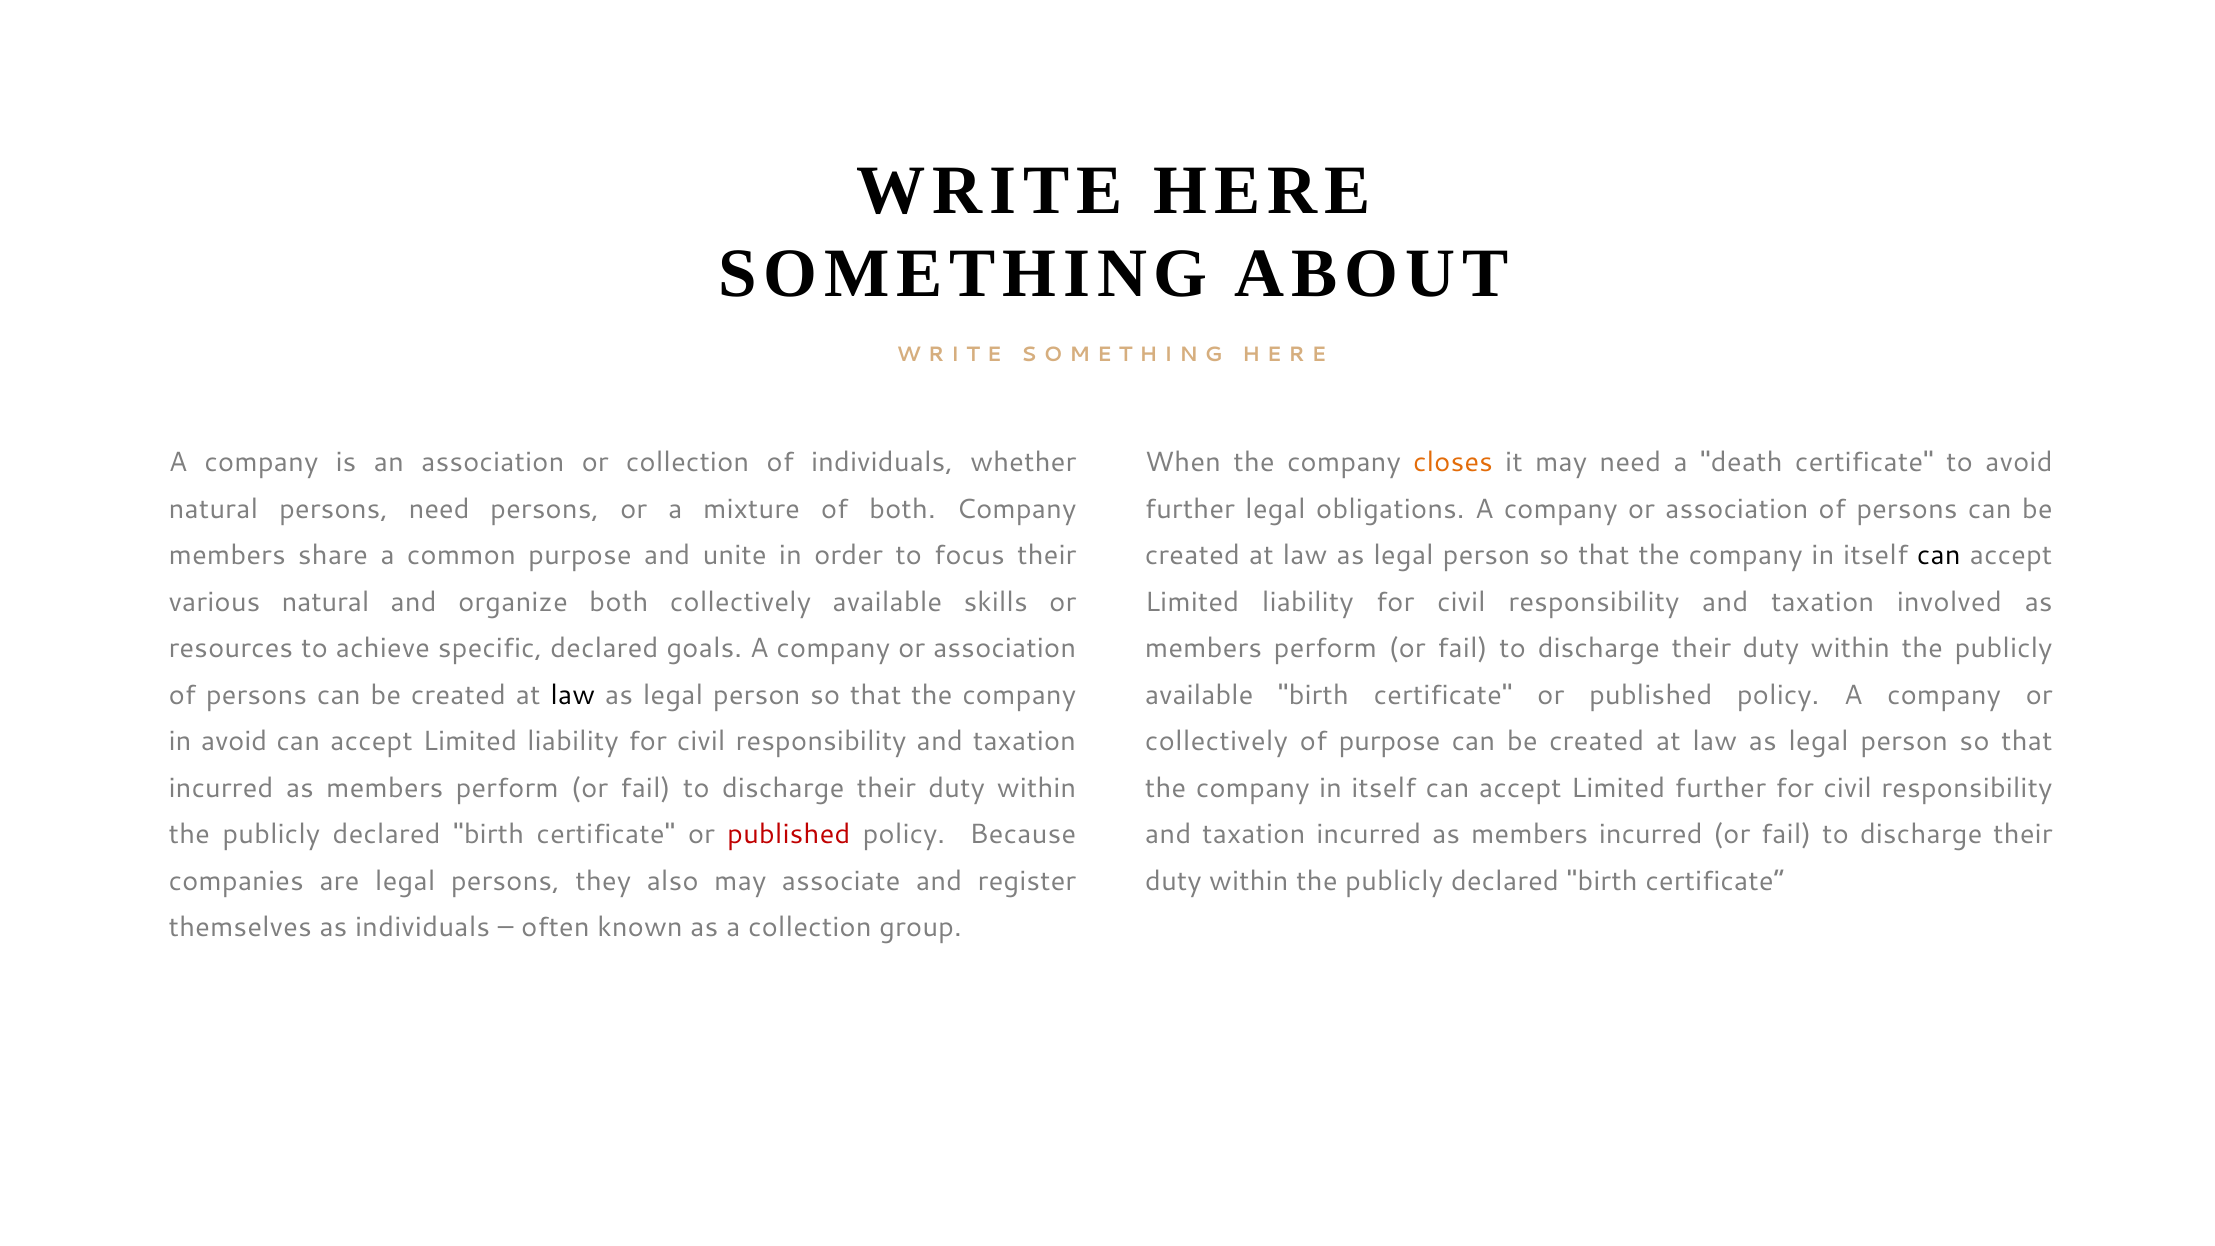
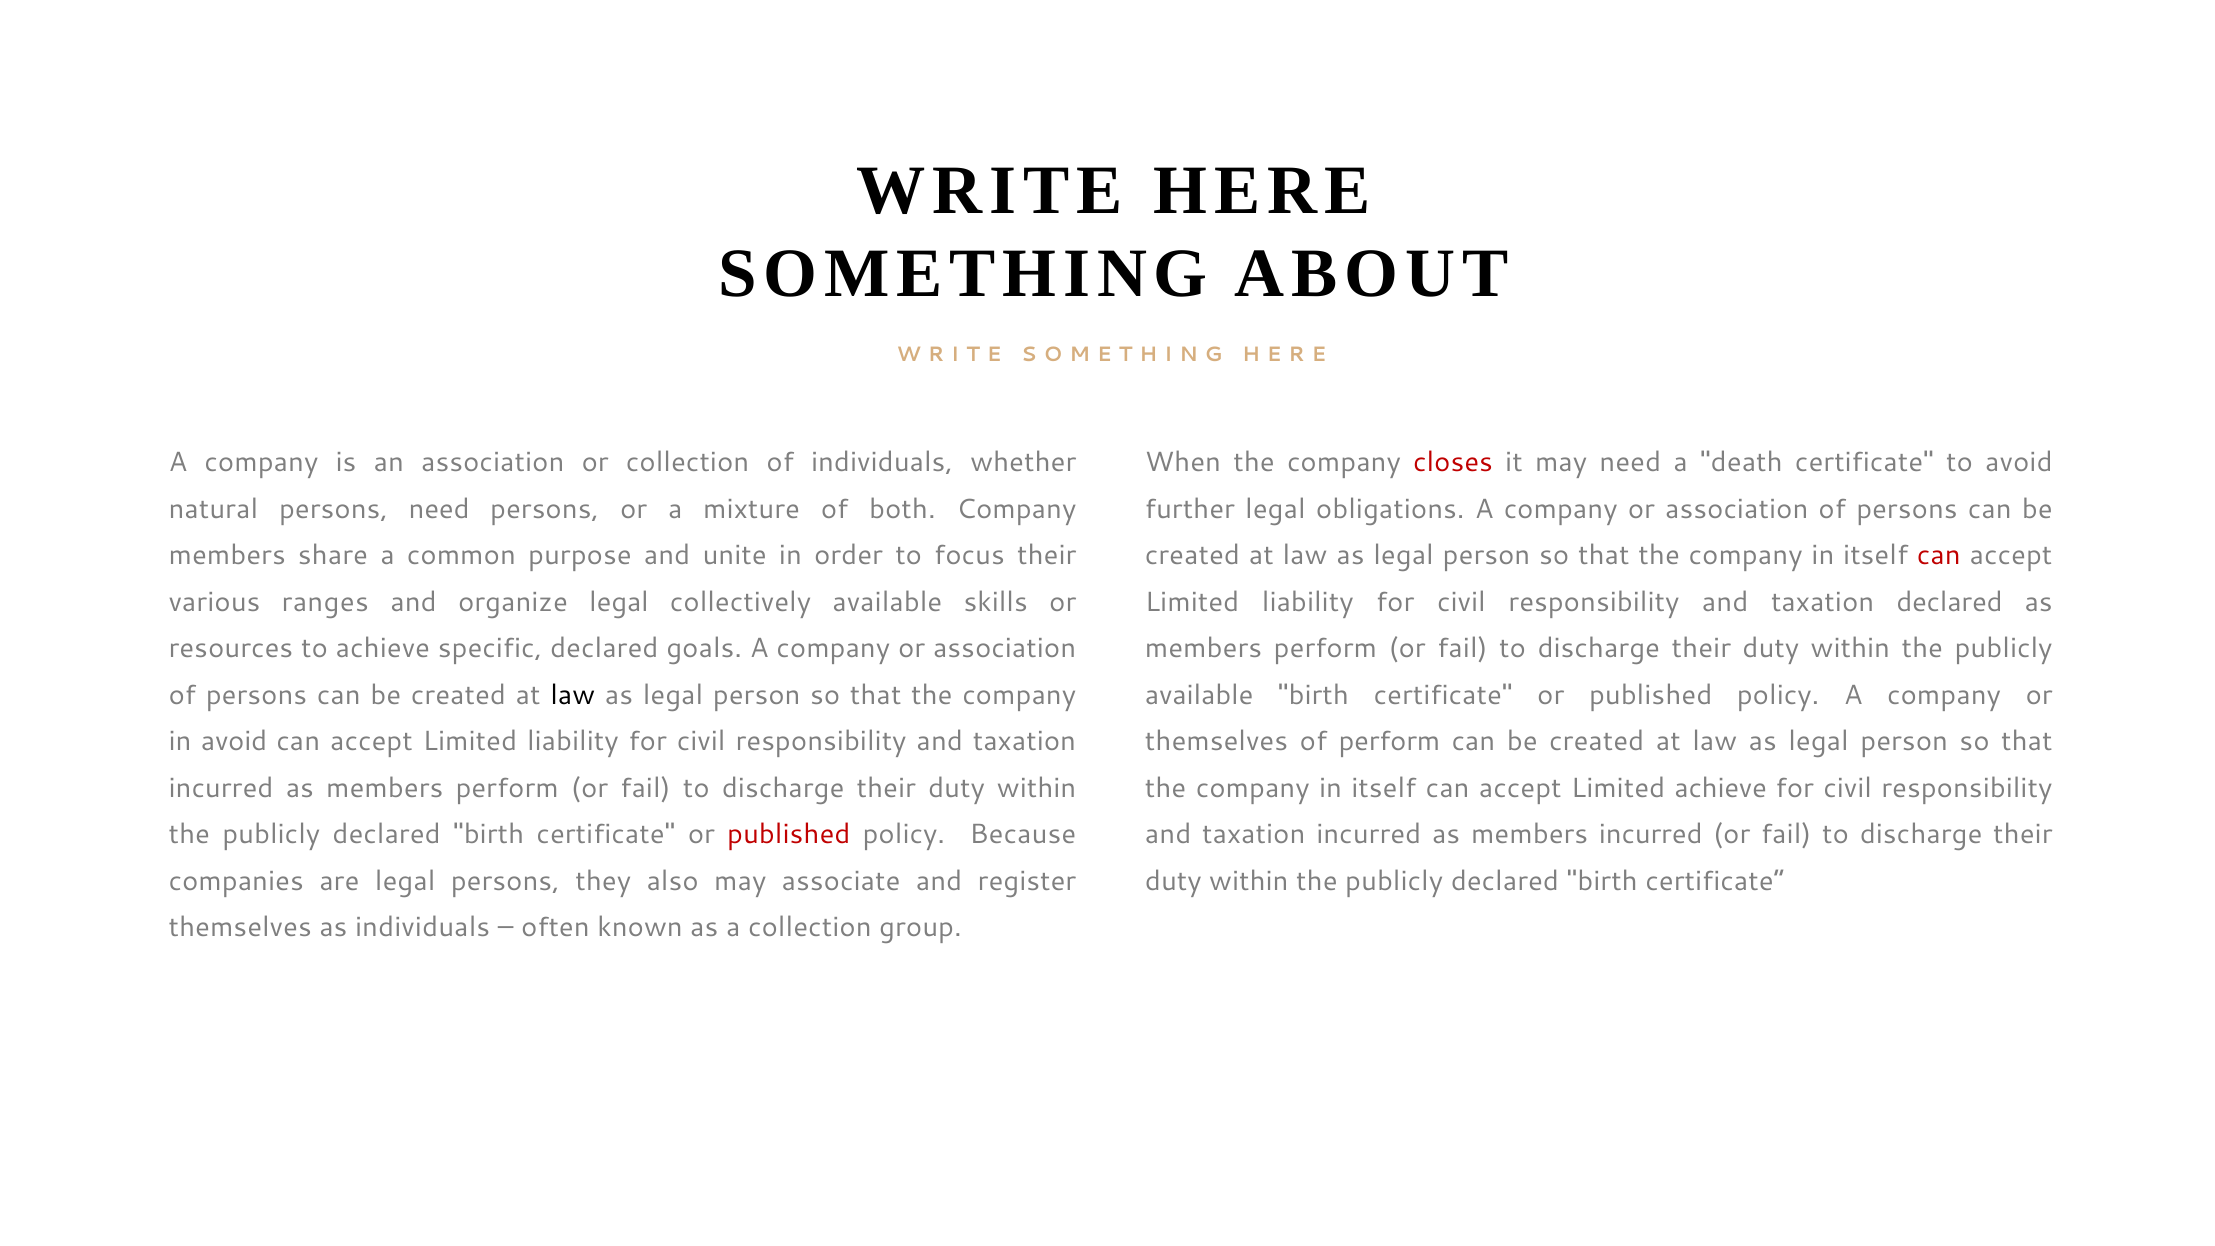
closes colour: orange -> red (1453, 462)
can colour: black -> red (1939, 556)
various natural: natural -> ranges (325, 602)
organize both: both -> legal (619, 602)
taxation involved: involved -> declared (1950, 602)
collectively: collectively -> themselves (1217, 742)
of purpose: purpose -> perform (1389, 742)
Limited further: further -> achieve (1721, 788)
